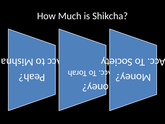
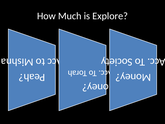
Shikcha: Shikcha -> Explore (110, 16)
